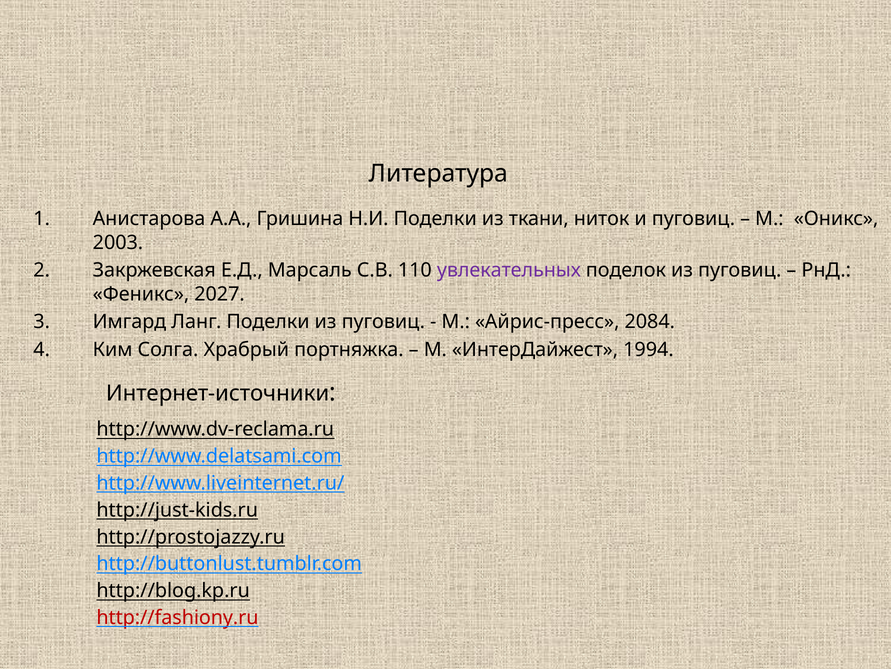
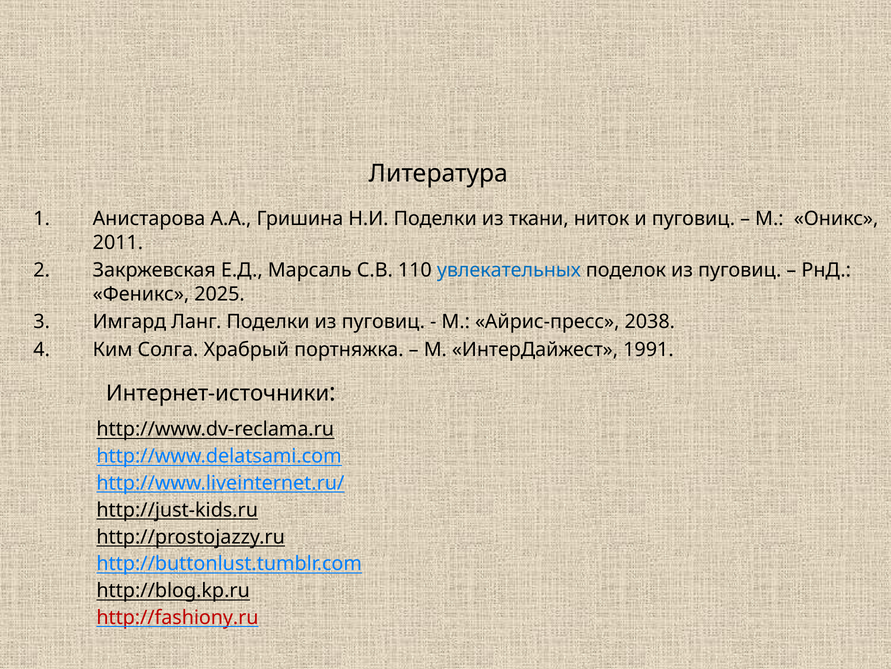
2003: 2003 -> 2011 (118, 242)
увлекательных colour: purple -> blue (509, 270)
2027: 2027 -> 2025 (220, 294)
2084: 2084 -> 2038 (650, 321)
1994: 1994 -> 1991 (648, 349)
